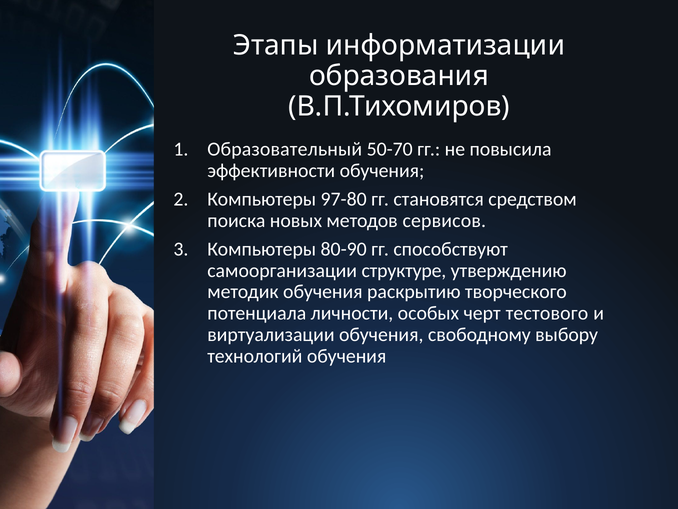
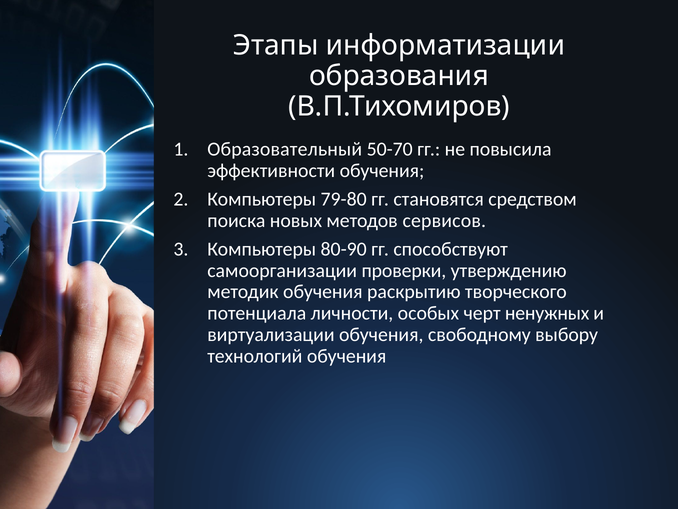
97-80: 97-80 -> 79-80 (344, 199)
структуре: структуре -> проверки (404, 270)
тестового: тестового -> ненужных (547, 313)
